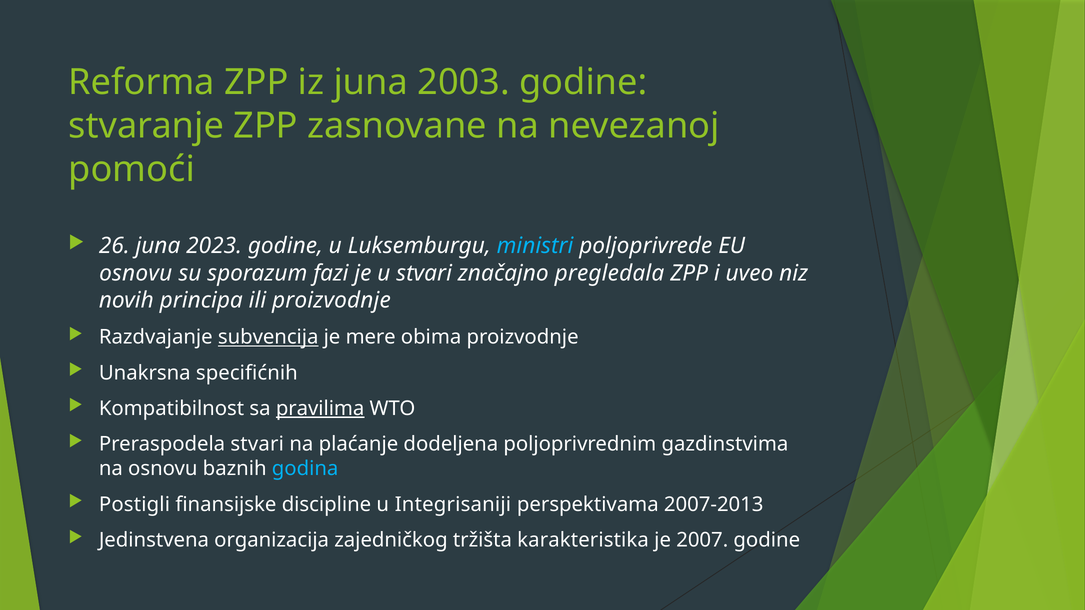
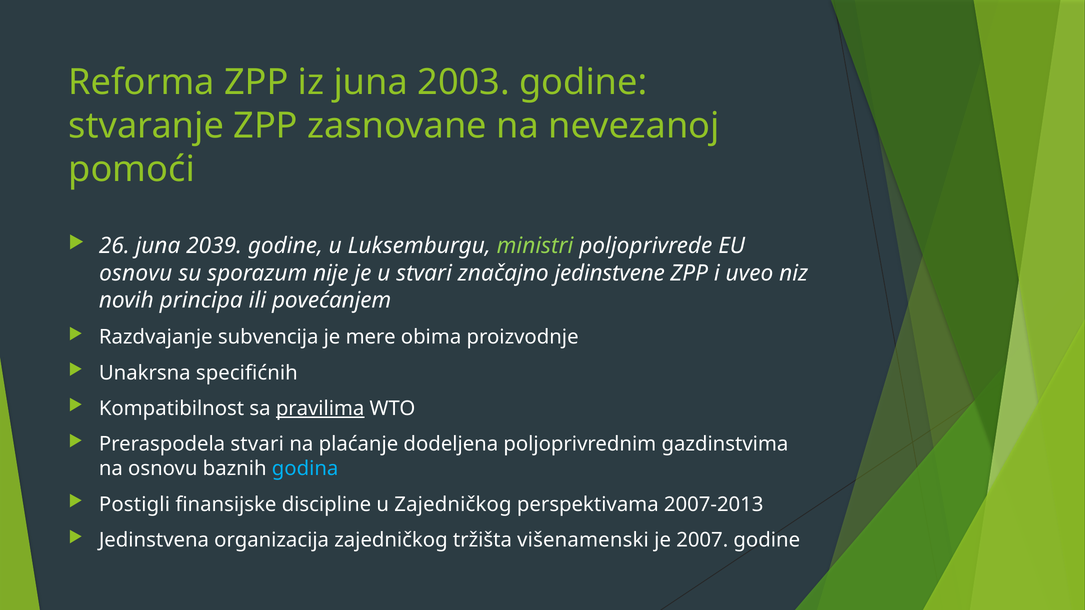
2023: 2023 -> 2039 (214, 246)
ministri colour: light blue -> light green (535, 246)
fazi: fazi -> nije (331, 273)
pregledala: pregledala -> jedinstvene (610, 273)
ili proizvodnje: proizvodnje -> povećanjem (332, 300)
subvencija underline: present -> none (268, 337)
u Integrisaniji: Integrisaniji -> Zajedničkog (453, 505)
karakteristika: karakteristika -> višenamenski (583, 540)
